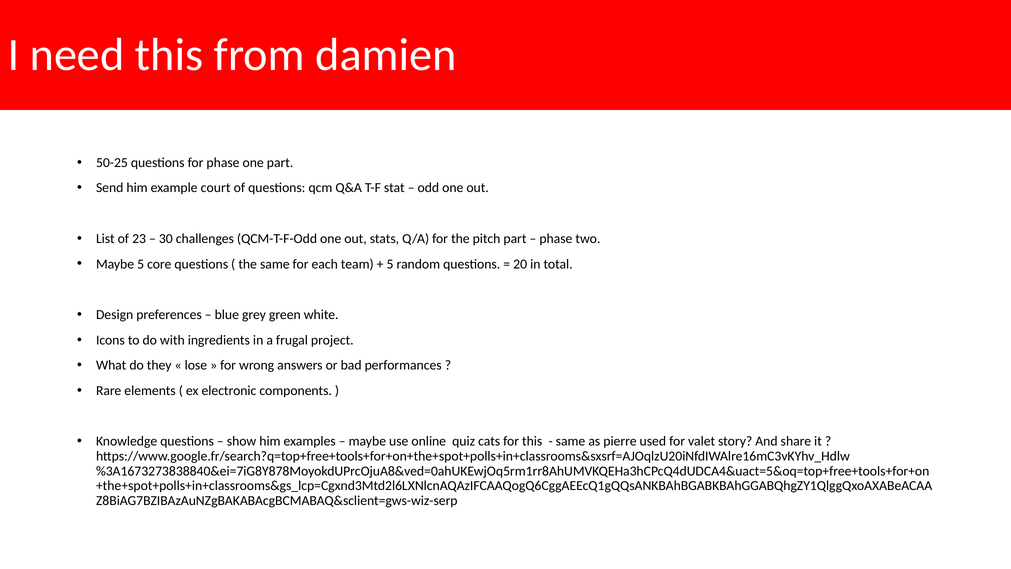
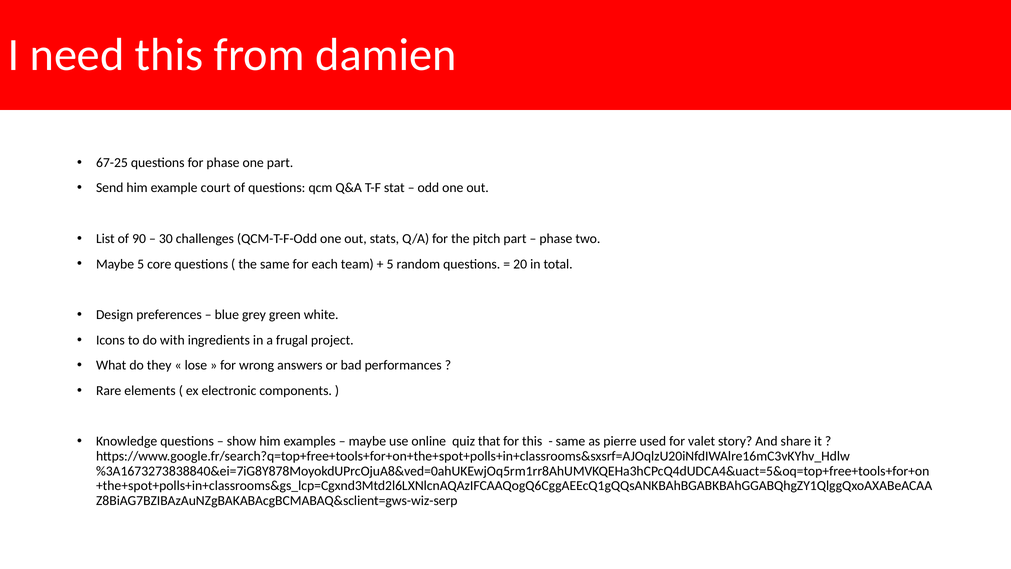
50-25: 50-25 -> 67-25 (112, 163)
23: 23 -> 90 (139, 239)
cats: cats -> that (489, 441)
